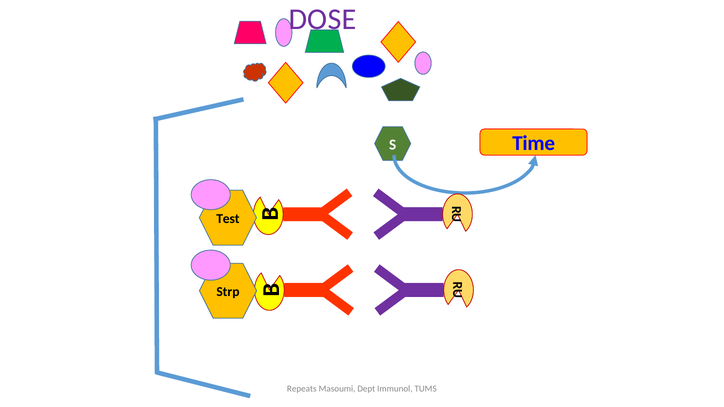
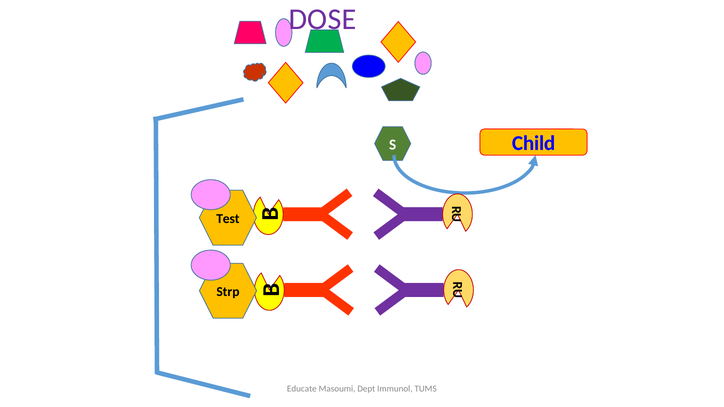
Time: Time -> Child (534, 144)
Repeats: Repeats -> Educate (302, 389)
